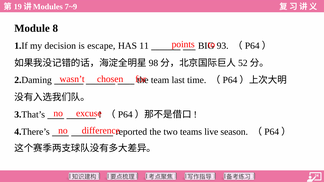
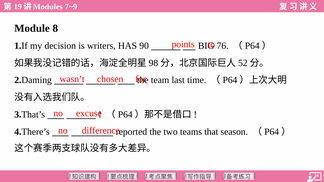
escape: escape -> writers (101, 46)
11: 11 -> 90 (144, 46)
93: 93 -> 76 (223, 46)
live: live -> that (211, 132)
